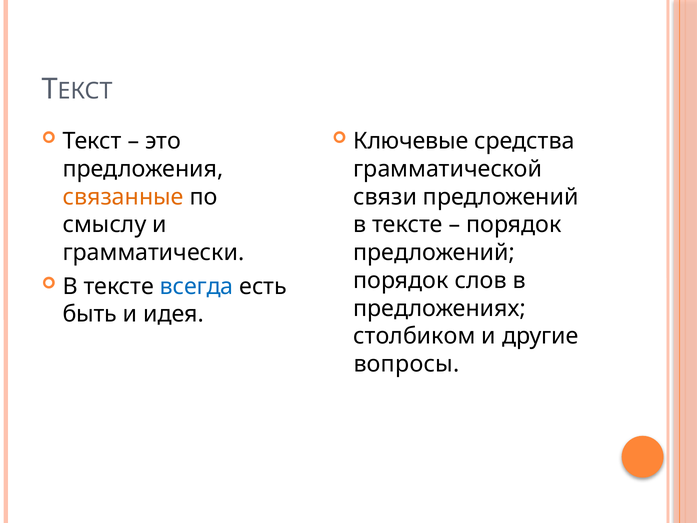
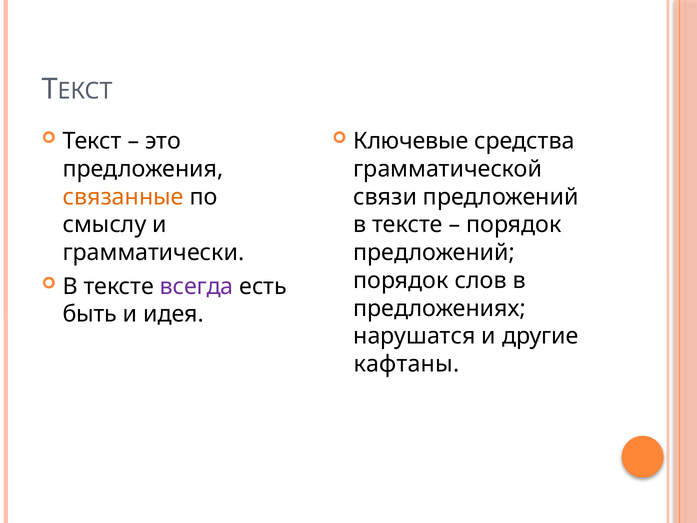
всегда colour: blue -> purple (197, 286)
столбиком: столбиком -> нарушатся (414, 336)
вопросы: вопросы -> кафтаны (406, 364)
